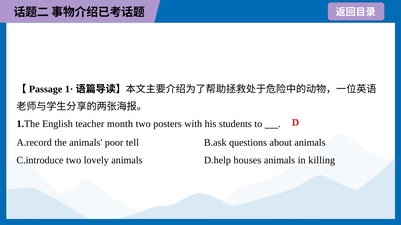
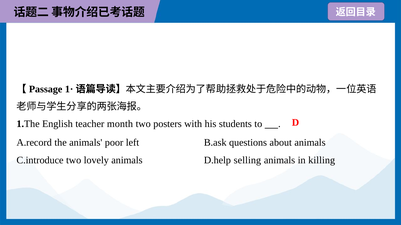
tell: tell -> left (133, 143)
houses: houses -> selling (247, 160)
